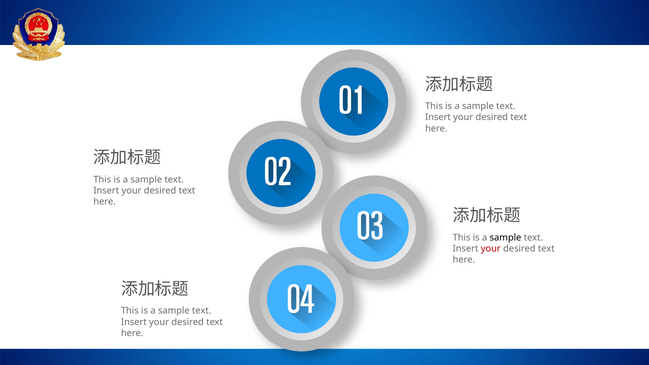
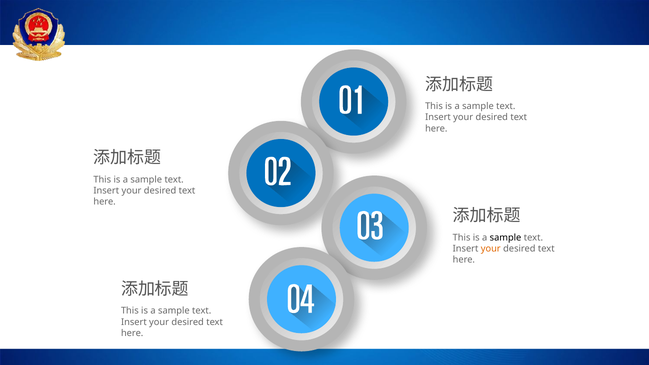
your colour: red -> orange (491, 249)
